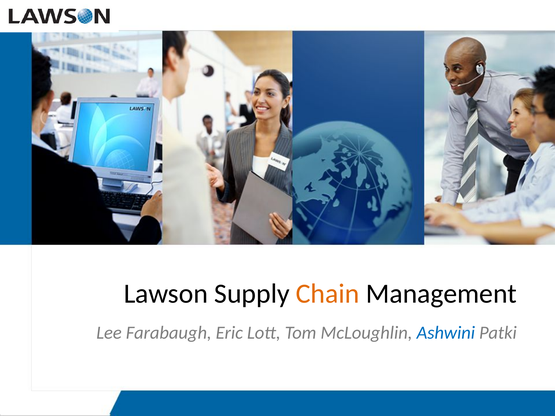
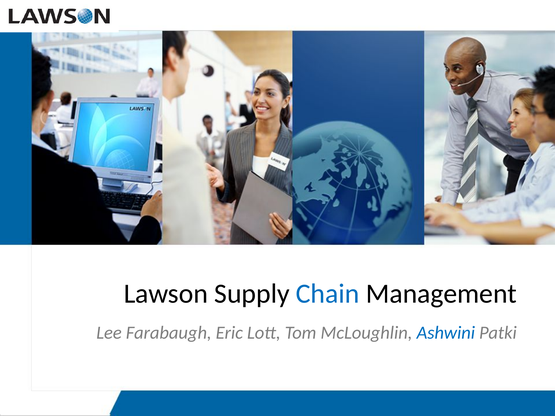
Chain colour: orange -> blue (328, 294)
